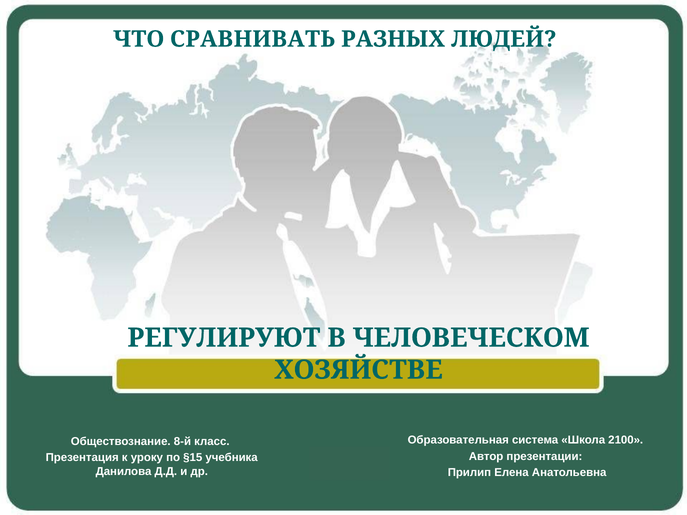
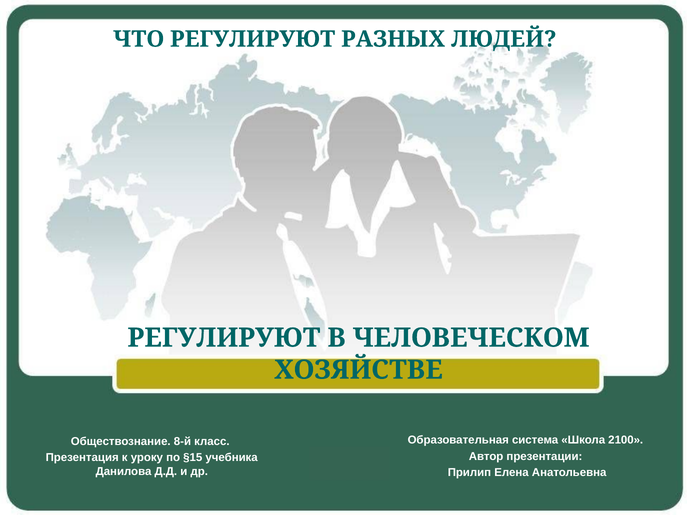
ЧТО СРАВНИВАТЬ: СРАВНИВАТЬ -> РЕГУЛИРУЮТ (253, 39)
